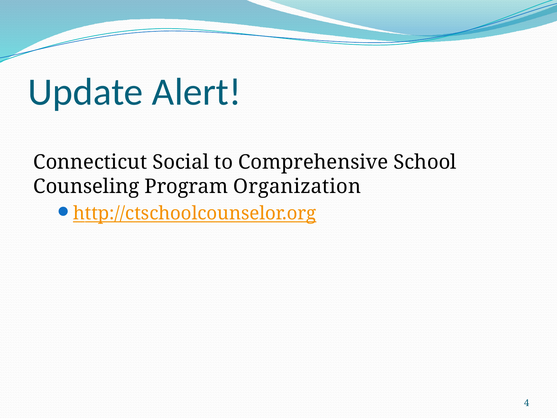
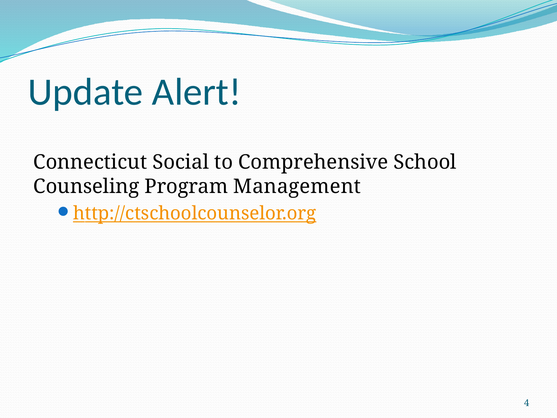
Organization: Organization -> Management (297, 186)
